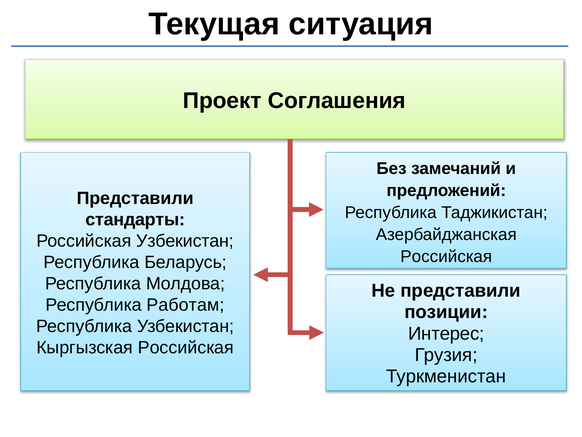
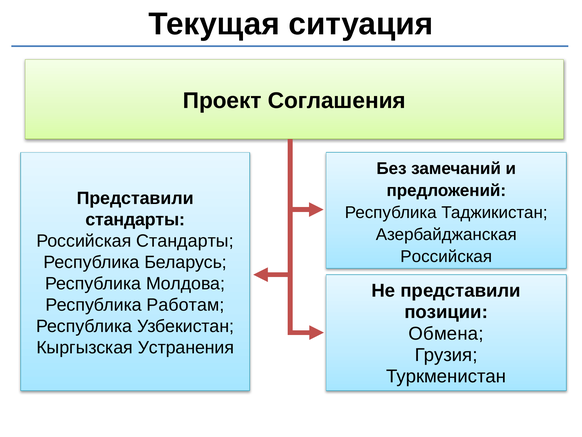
Российская Узбекистан: Узбекистан -> Стандарты (185, 241)
Интерес: Интерес -> Обмена (446, 333)
Кыргызская Российская: Российская -> Устранения (186, 347)
